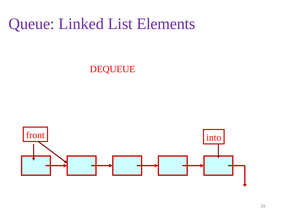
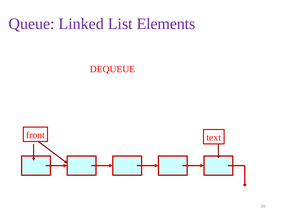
into: into -> text (214, 137)
